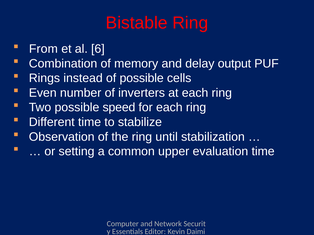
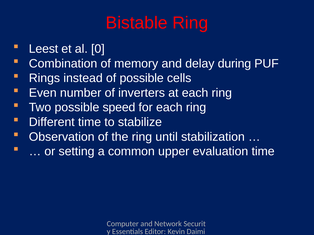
From: From -> Leest (43, 49)
6: 6 -> 0 (98, 49)
output: output -> during (234, 64)
